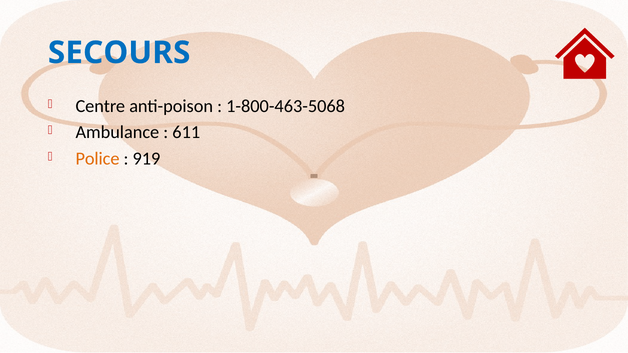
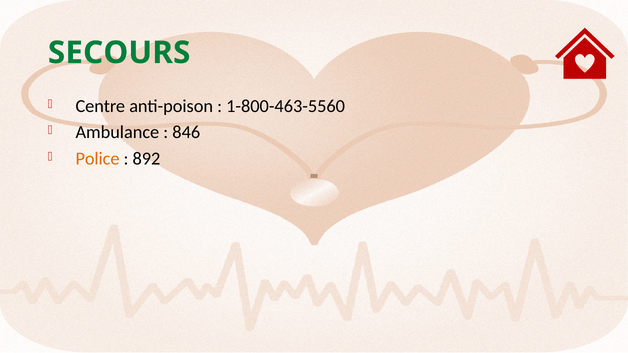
SECOURS colour: blue -> green (119, 53)
1-800-463-5068: 1-800-463-5068 -> 1-800-463-5560 (286, 106)
611: 611 -> 846 (186, 133)
919: 919 -> 892 (146, 159)
